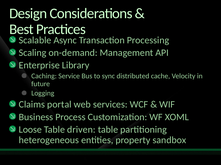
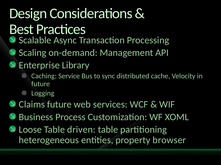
Claims portal: portal -> future (59, 105)
sandbox: sandbox -> browser (169, 141)
